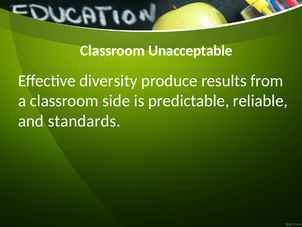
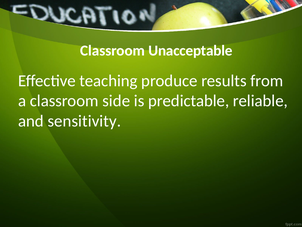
diversity: diversity -> teaching (108, 81)
standards: standards -> sensitivity (84, 121)
